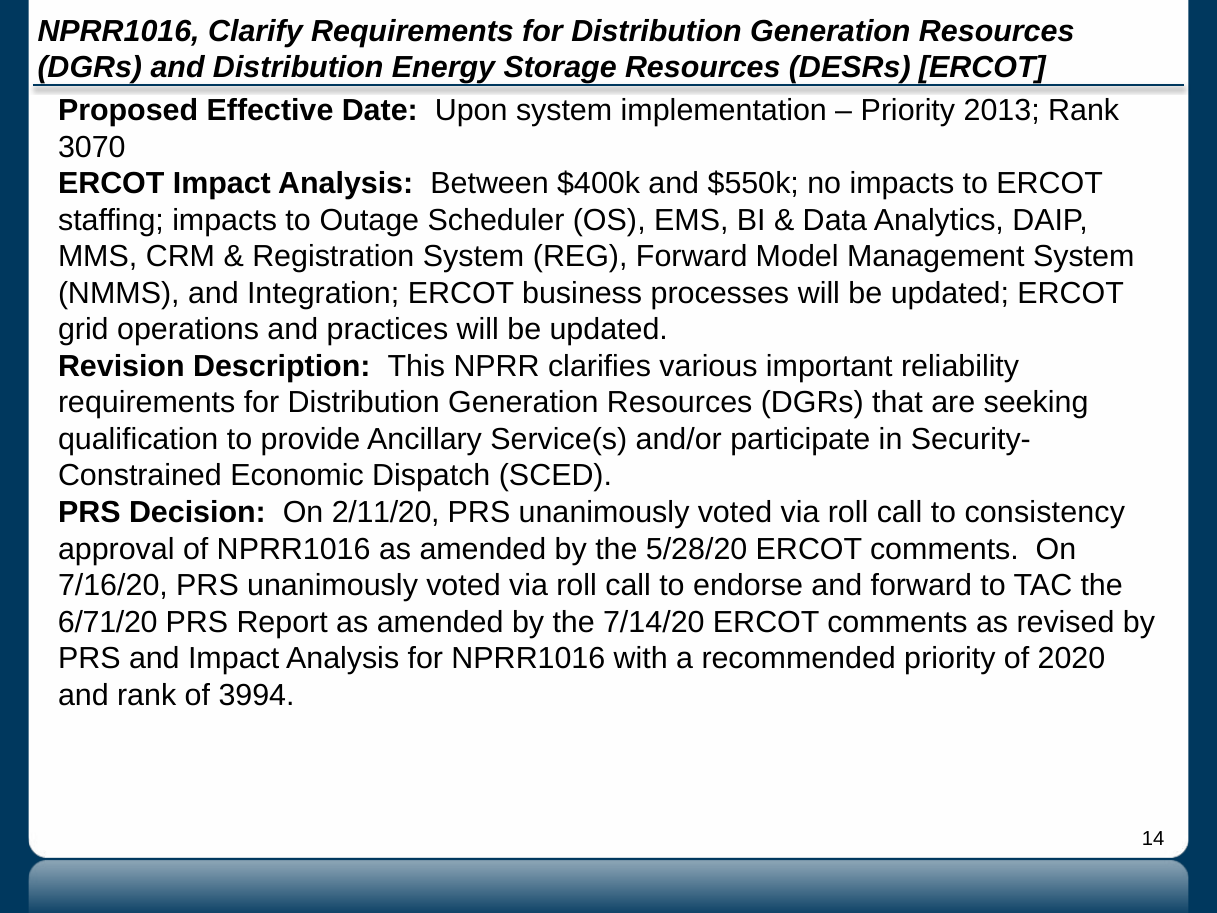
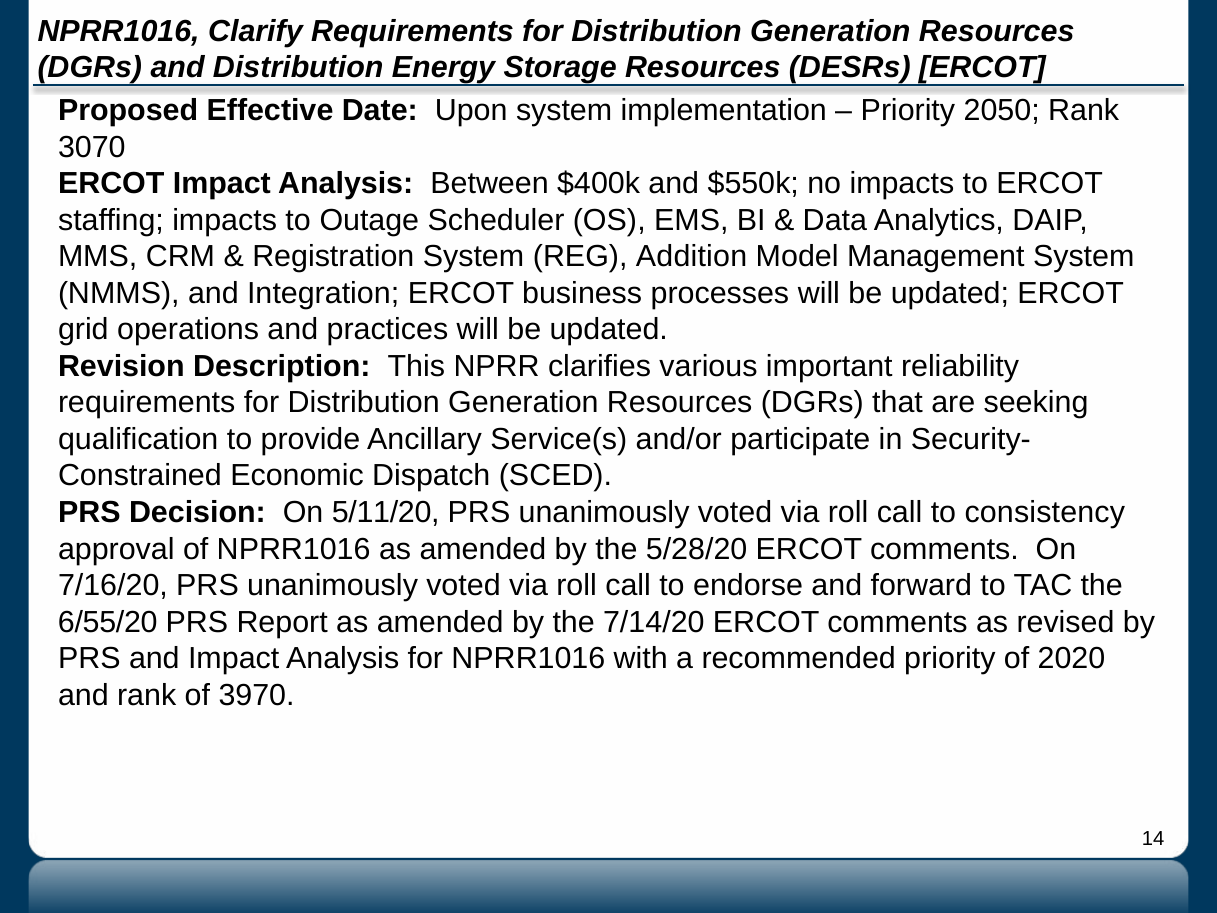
2013: 2013 -> 2050 (1002, 111)
REG Forward: Forward -> Addition (692, 257)
2/11/20: 2/11/20 -> 5/11/20 (386, 512)
6/71/20: 6/71/20 -> 6/55/20 (108, 622)
3994: 3994 -> 3970 (256, 695)
